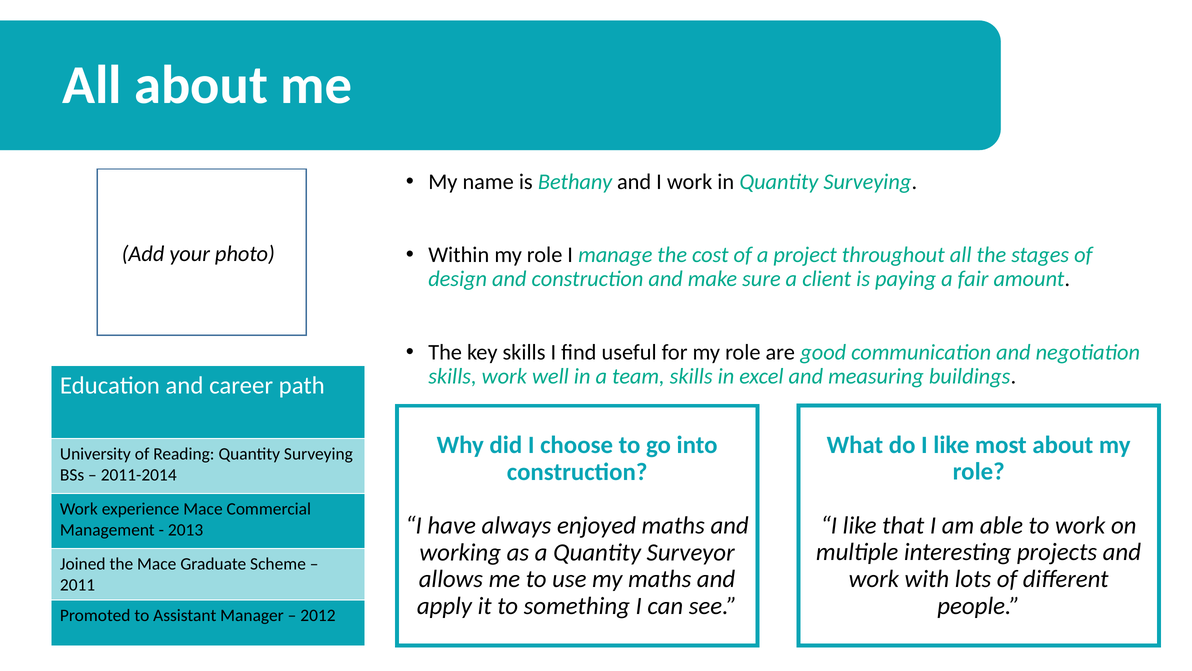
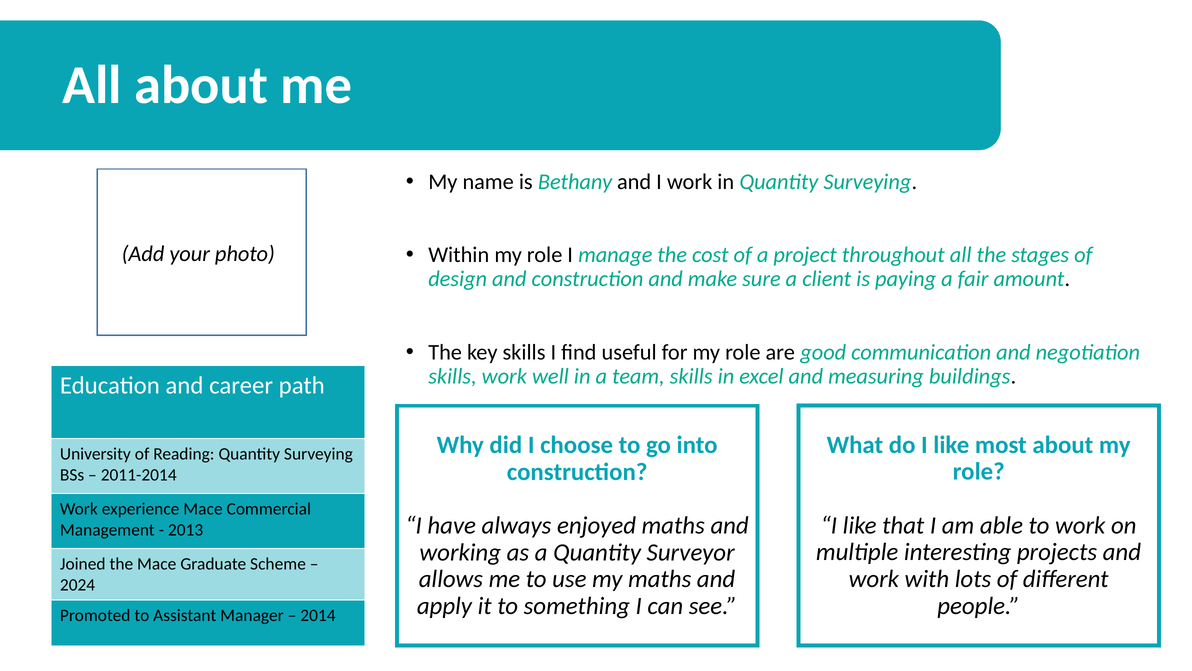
2011: 2011 -> 2024 (78, 585)
2012: 2012 -> 2014 (318, 615)
